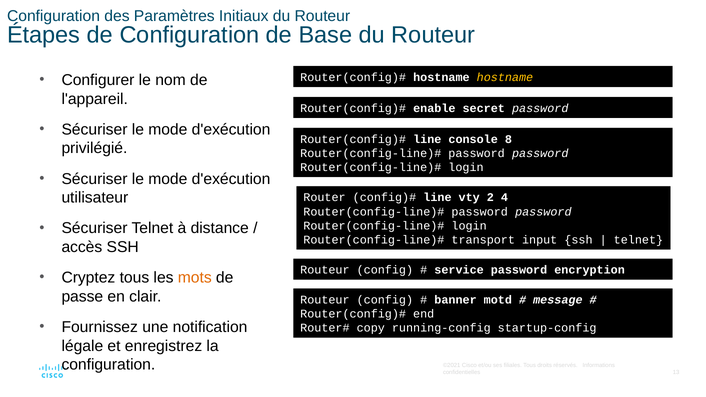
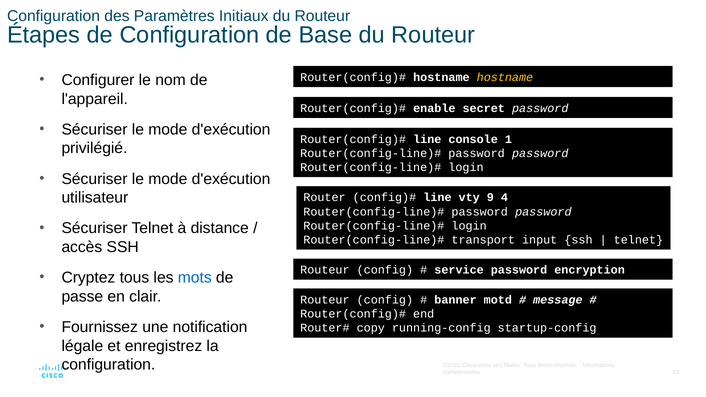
8: 8 -> 1 (508, 139)
2: 2 -> 9 (490, 198)
mots colour: orange -> blue (195, 278)
